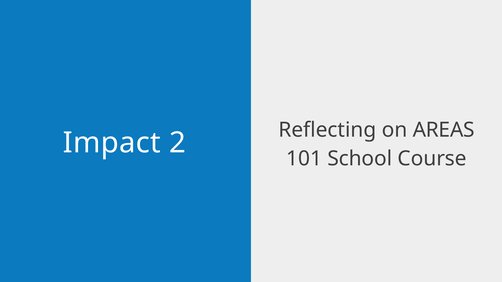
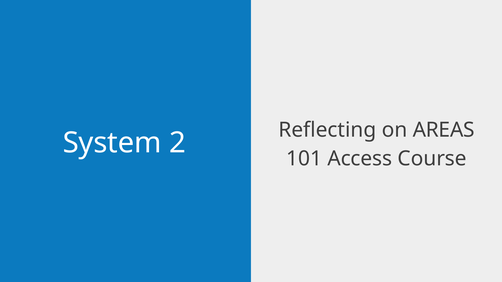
Impact: Impact -> System (112, 143)
School: School -> Access (360, 159)
